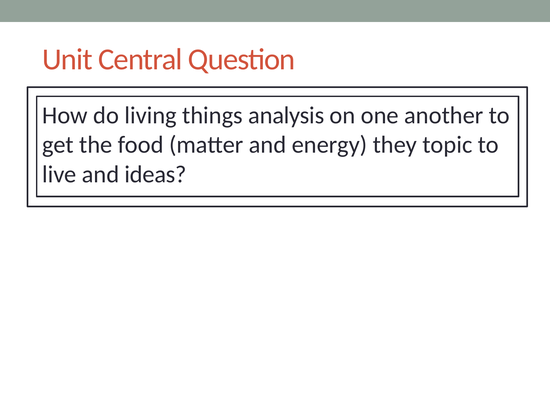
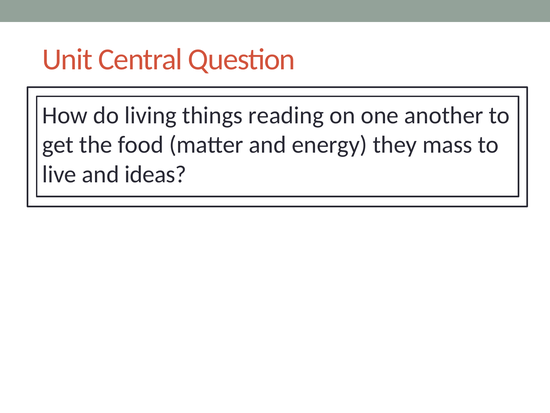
analysis: analysis -> reading (286, 115)
topic: topic -> mass (447, 145)
